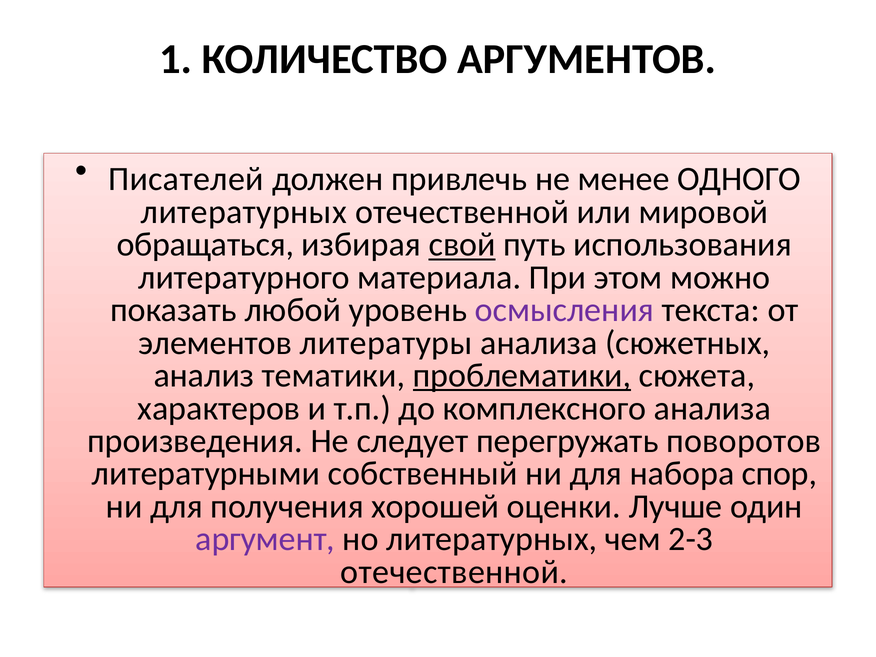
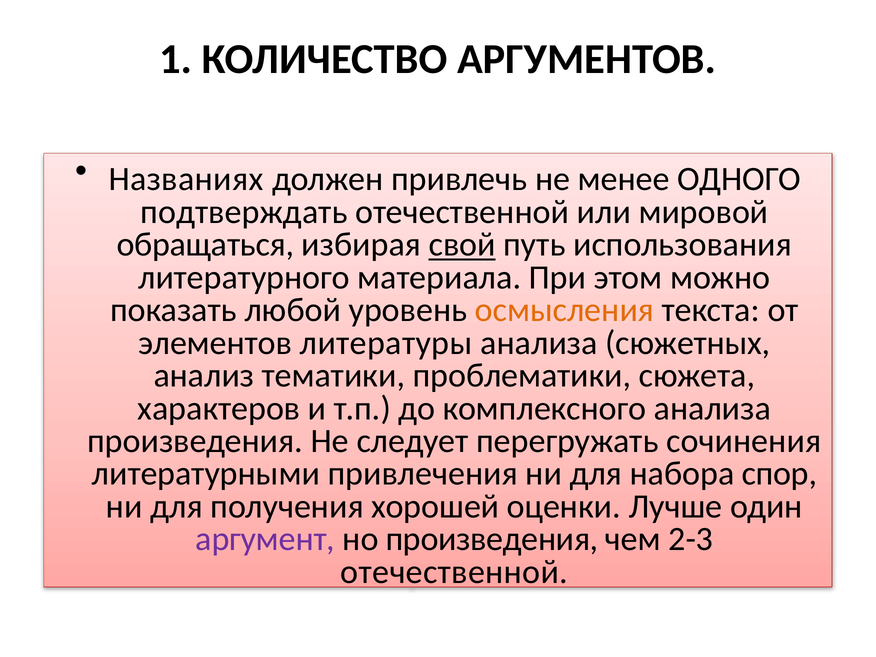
Писателей: Писателей -> Названиях (186, 179)
литературных: литературных -> подтверждать (244, 212)
осмысления colour: purple -> orange (564, 310)
проблематики underline: present -> none (522, 376)
поворотов: поворотов -> сочинения (744, 441)
собственный: собственный -> привлечения (423, 474)
но литературных: литературных -> произведения (492, 539)
